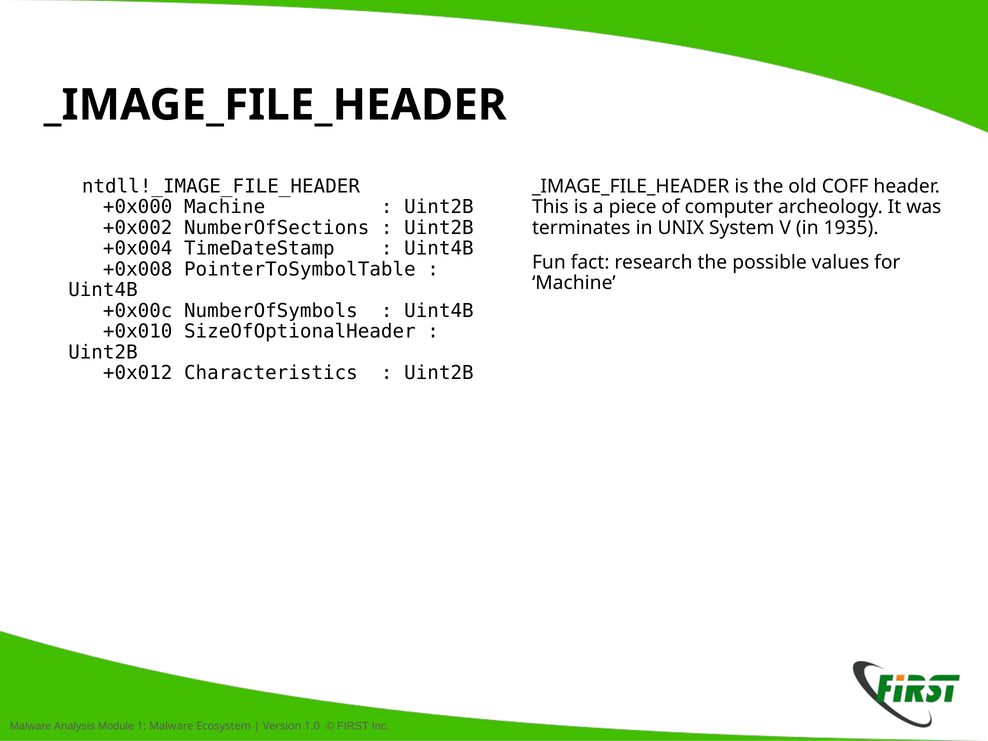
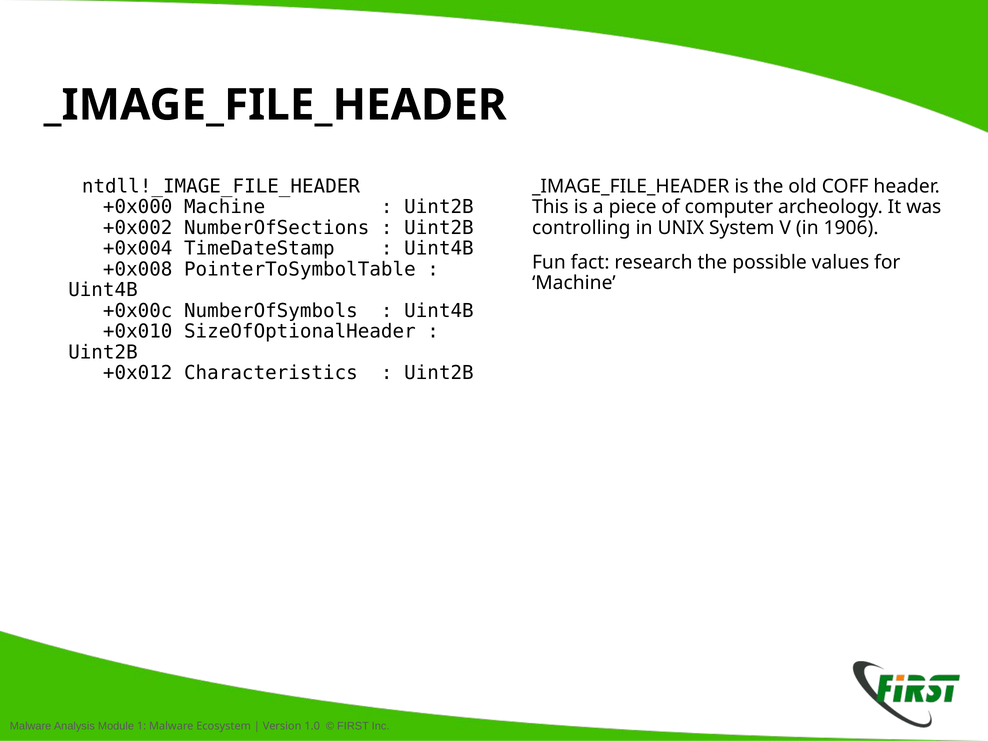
terminates: terminates -> controlling (581, 228)
1935: 1935 -> 1906 (851, 228)
